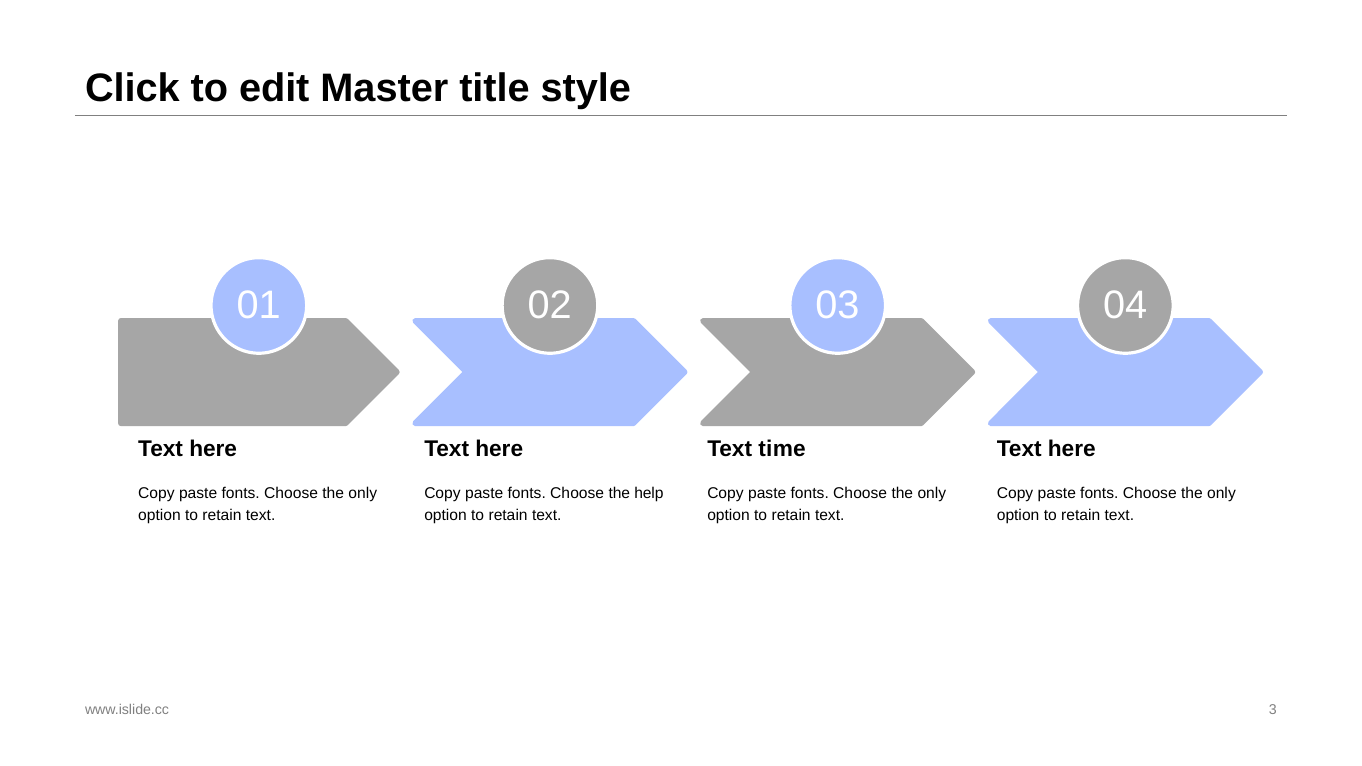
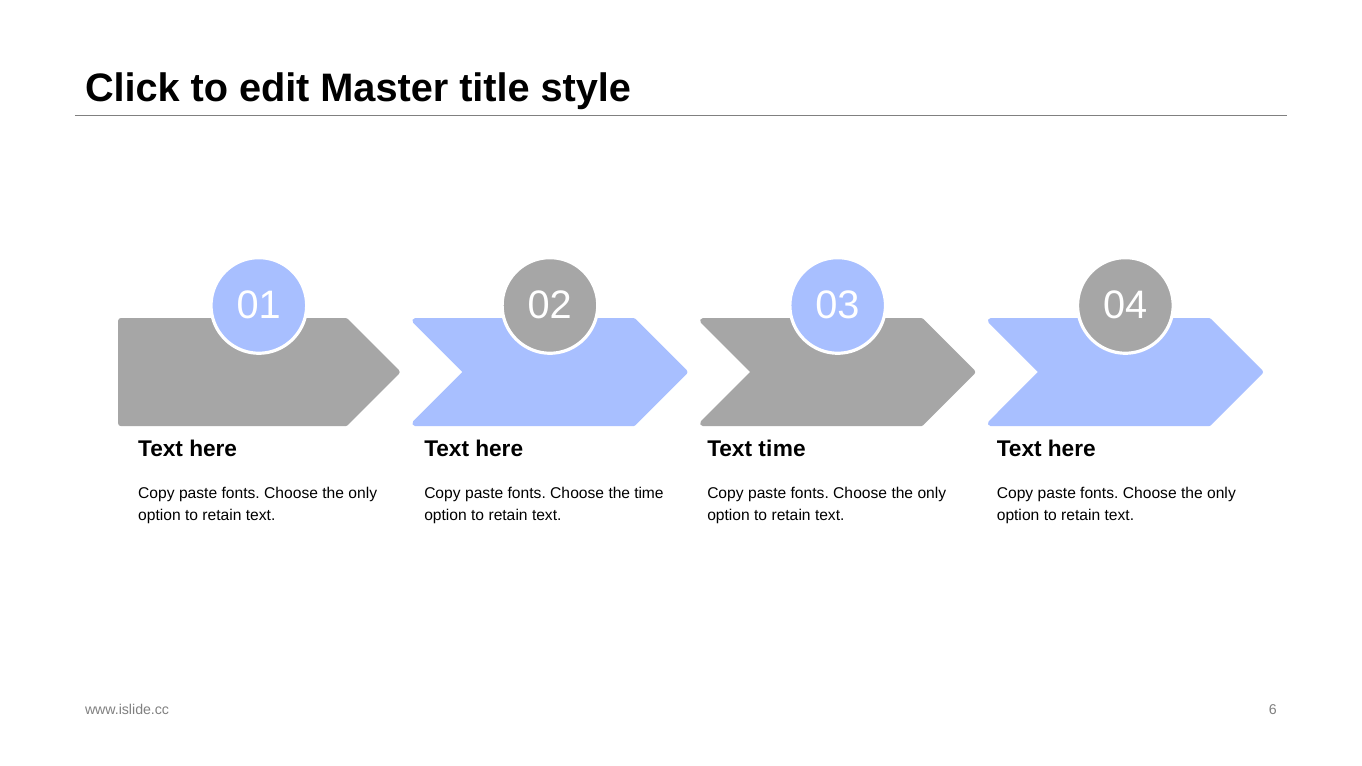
the help: help -> time (649, 493)
3: 3 -> 6 (1273, 710)
